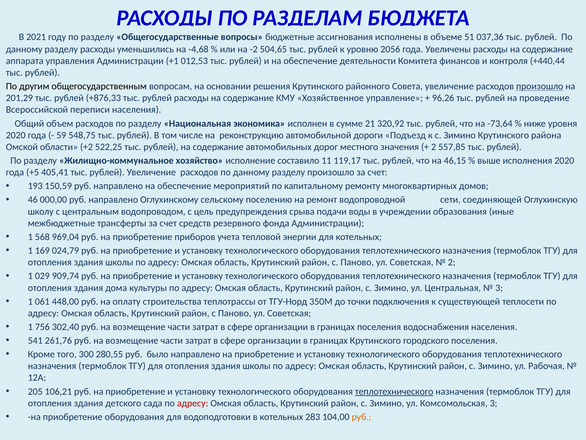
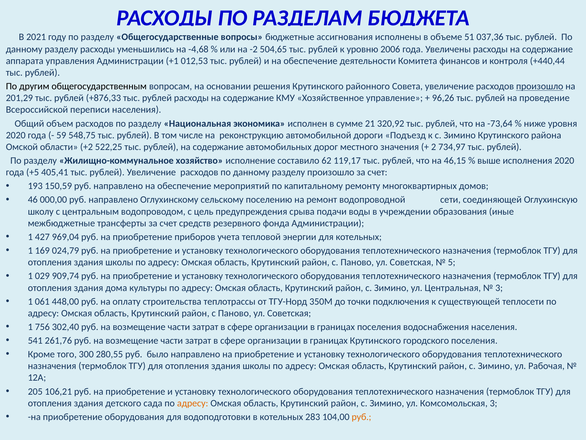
2056: 2056 -> 2006 (390, 49)
557,85: 557,85 -> 734,97 (452, 147)
11: 11 -> 62 (326, 160)
568: 568 -> 427 (42, 237)
2: 2 -> 5 (452, 262)
теплотехнического underline: present -> none (394, 391)
адресу colour: red -> orange (193, 403)
